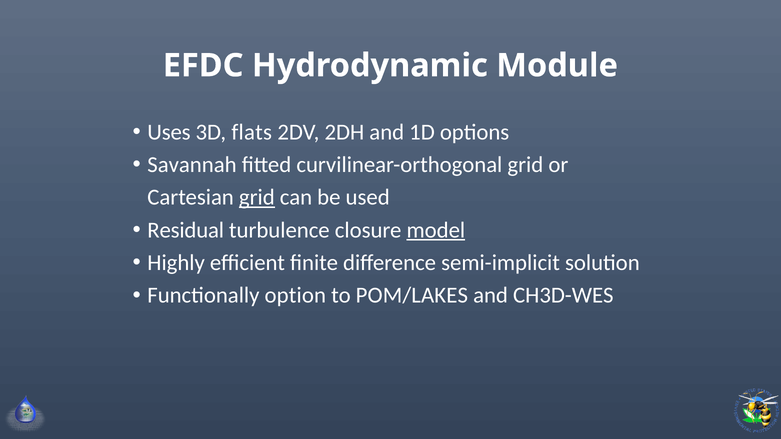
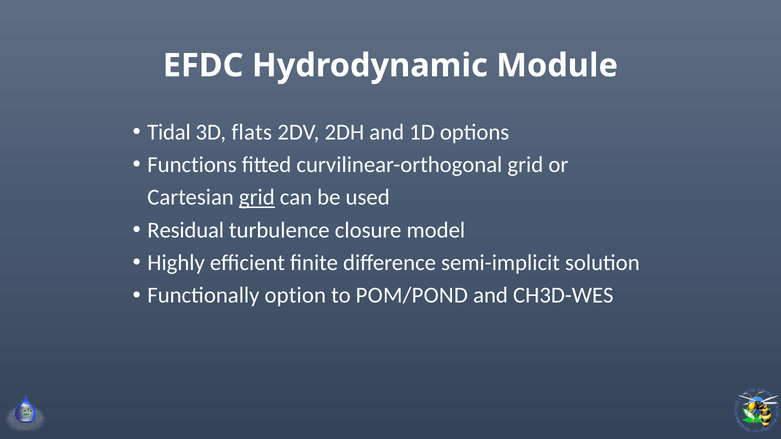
Uses: Uses -> Tidal (169, 132)
Savannah: Savannah -> Functions (192, 165)
model underline: present -> none (436, 230)
POM/LAKES: POM/LAKES -> POM/POND (412, 296)
